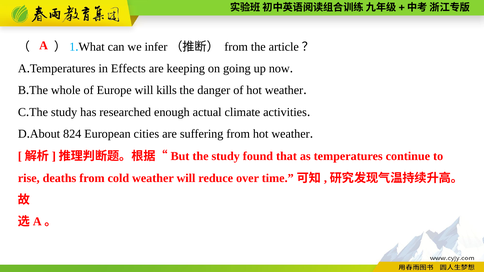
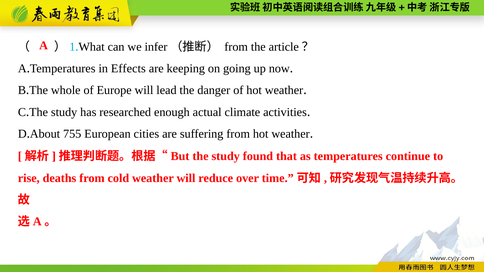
kills: kills -> lead (166, 90)
824: 824 -> 755 (72, 134)
